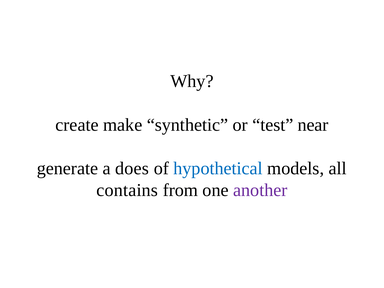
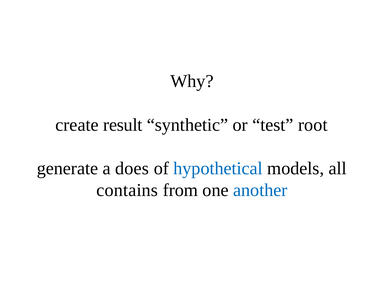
make: make -> result (123, 125)
near: near -> root (313, 125)
another colour: purple -> blue (260, 190)
